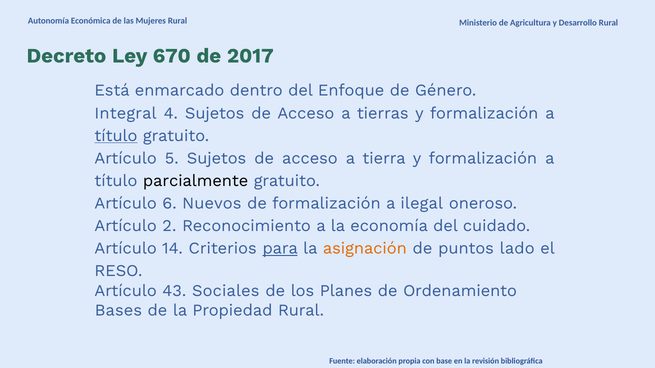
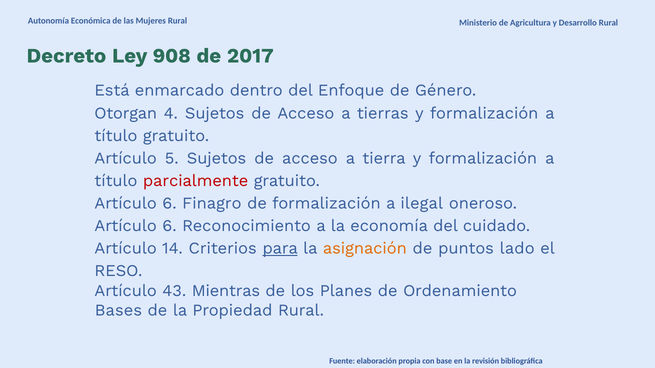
670: 670 -> 908 (172, 56)
Integral: Integral -> Otorgan (126, 113)
título underline: present -> none (116, 136)
parcialmente colour: black -> red (196, 181)
Nuevos: Nuevos -> Finagro (212, 204)
2: 2 -> 6 (169, 226)
Sociales: Sociales -> Mientras (226, 291)
